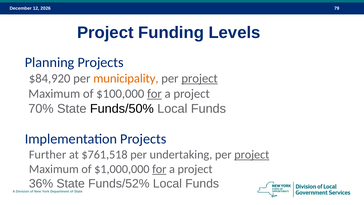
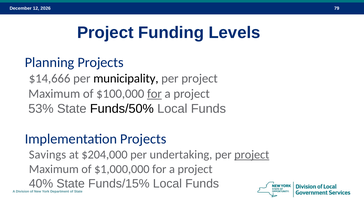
$84,920: $84,920 -> $14,666 (50, 78)
municipality colour: orange -> black (126, 78)
project underline: present -> none (200, 78)
70%: 70% -> 53% (41, 109)
Further: Further -> Savings (48, 154)
$761,518: $761,518 -> $204,000 (105, 154)
for underline: present -> none (159, 169)
36%: 36% -> 40% (41, 184)
Funds/52%: Funds/52% -> Funds/15% (119, 184)
